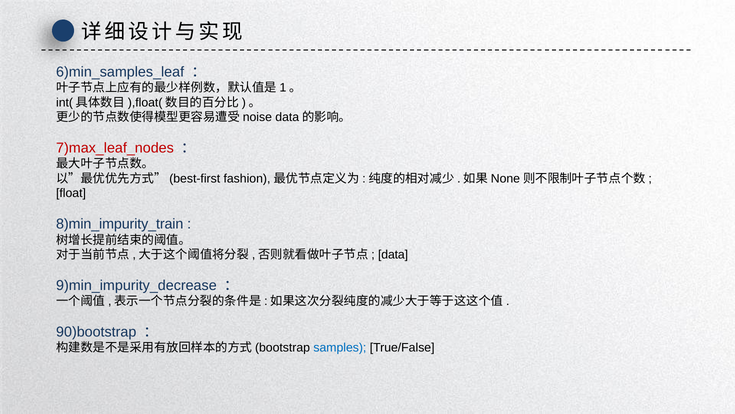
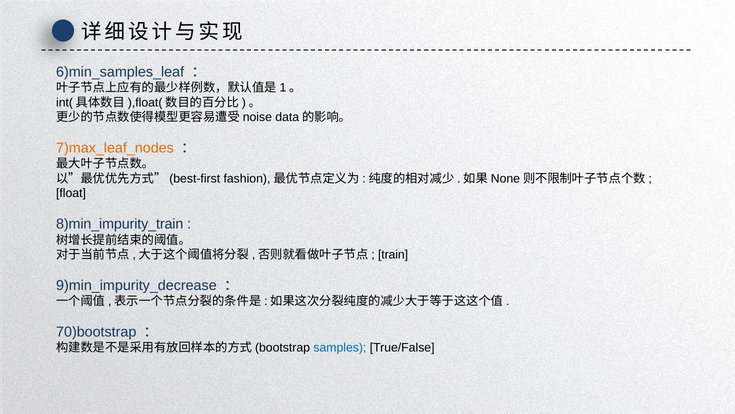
7)max_leaf_nodes colour: red -> orange (115, 148)
data: data -> train (393, 254)
90)bootstrap: 90)bootstrap -> 70)bootstrap (96, 332)
